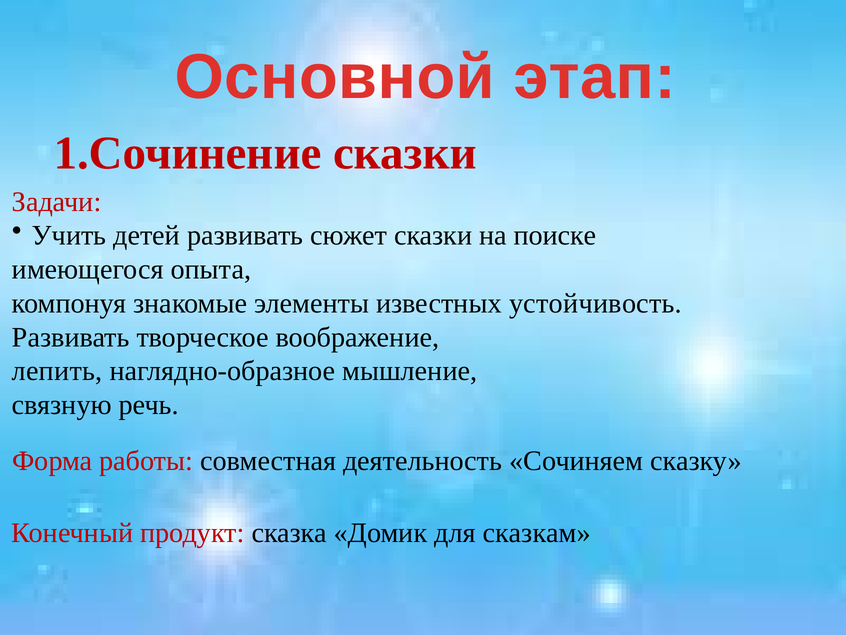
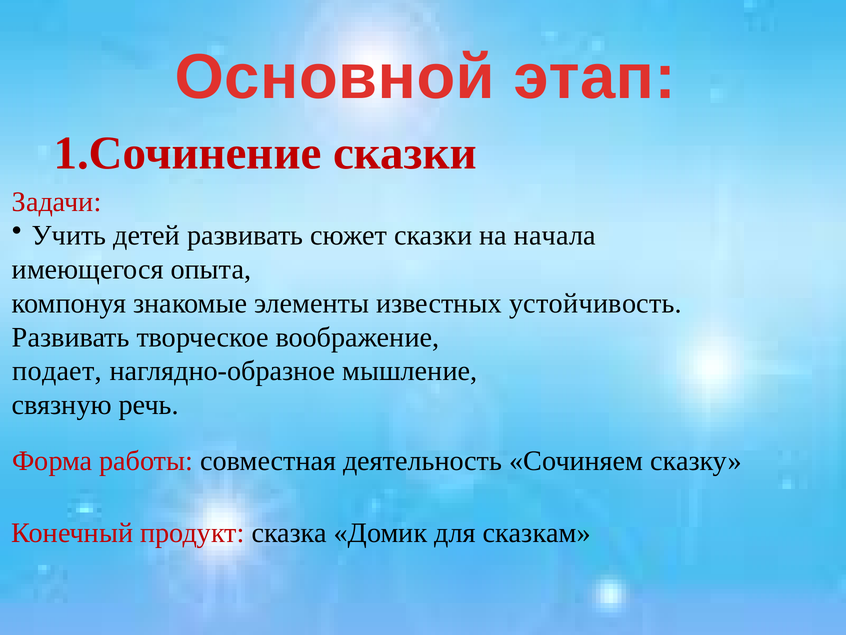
поиске: поиске -> начала (555, 235)
лепить: лепить -> подает (57, 371)
